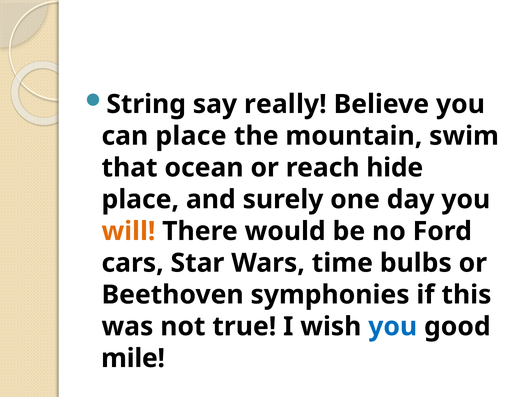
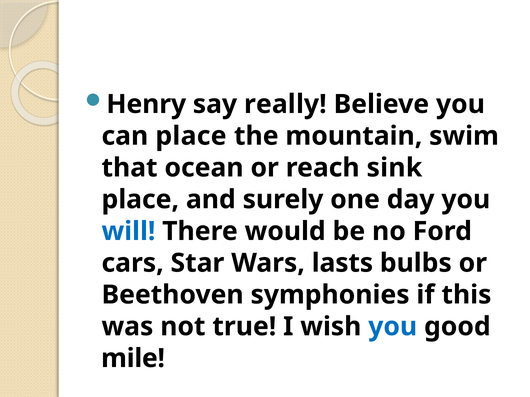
String: String -> Henry (146, 104)
hide: hide -> sink (394, 168)
will colour: orange -> blue (128, 232)
time: time -> lasts (342, 263)
